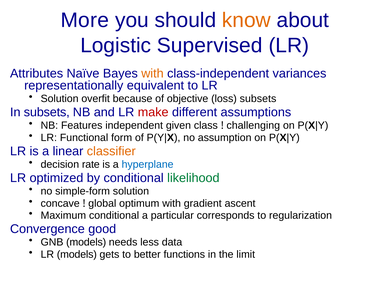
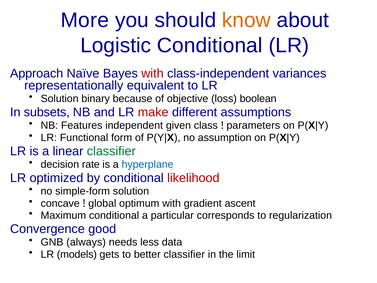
Logistic Supervised: Supervised -> Conditional (210, 45)
Attributes: Attributes -> Approach (37, 73)
with colour: orange -> red (152, 73)
overfit: overfit -> binary (96, 99)
loss subsets: subsets -> boolean (258, 99)
challenging: challenging -> parameters (253, 125)
classifier colour: orange -> green (111, 151)
likelihood colour: green -> red (193, 178)
GNB models: models -> always (86, 242)
better functions: functions -> classifier (184, 254)
